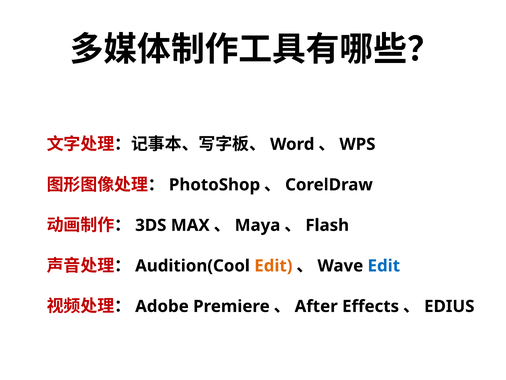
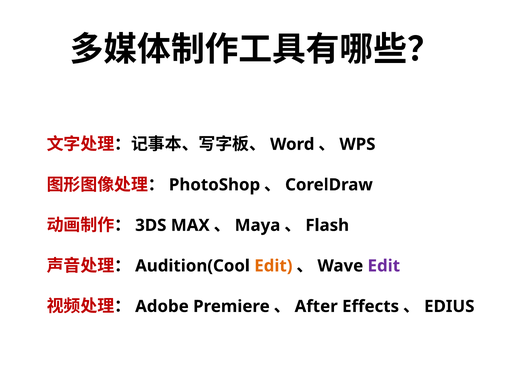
Edit colour: blue -> purple (384, 266)
